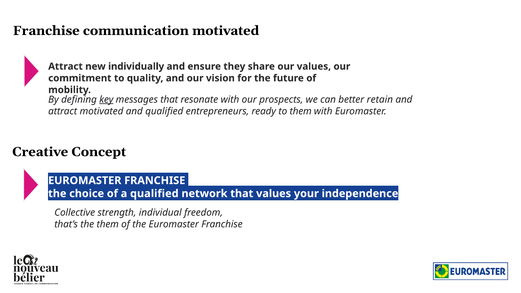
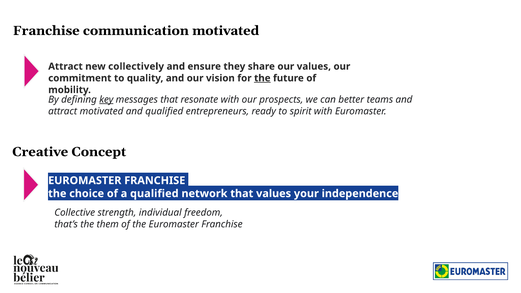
individually: individually -> collectively (136, 66)
the underline: none -> present (262, 78)
retain: retain -> teams (380, 100)
to them: them -> spirit (301, 111)
